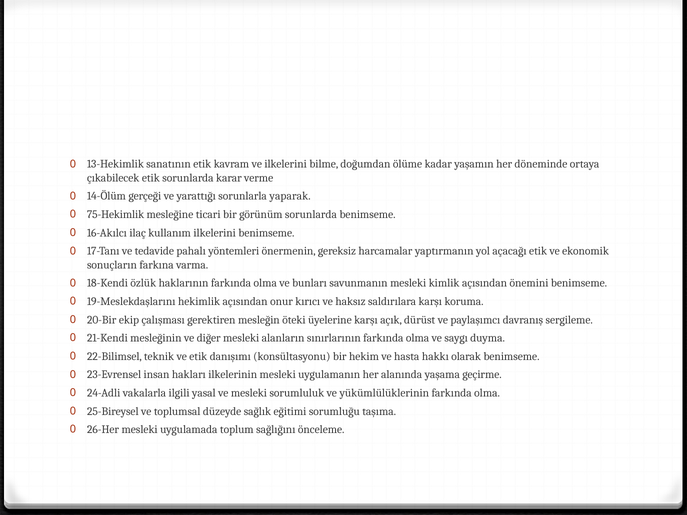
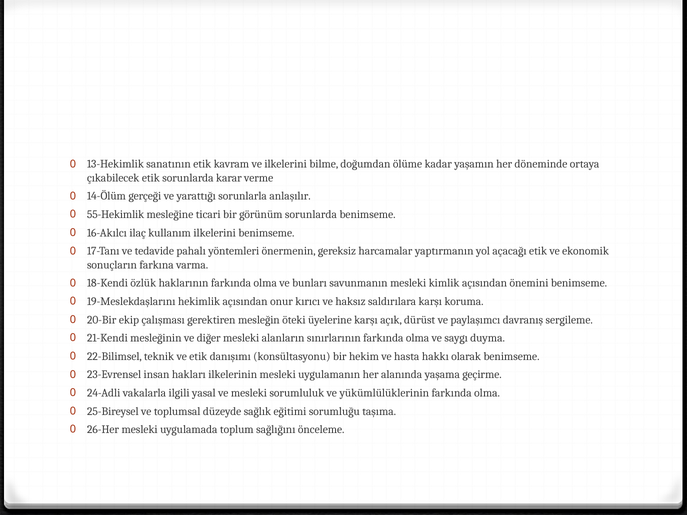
yaparak: yaparak -> anlaşılır (290, 196)
75-Hekimlik: 75-Hekimlik -> 55-Hekimlik (116, 215)
